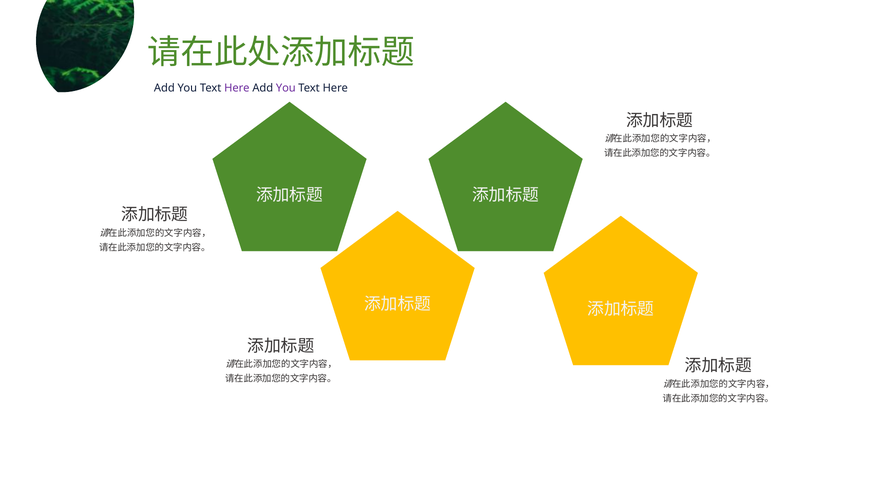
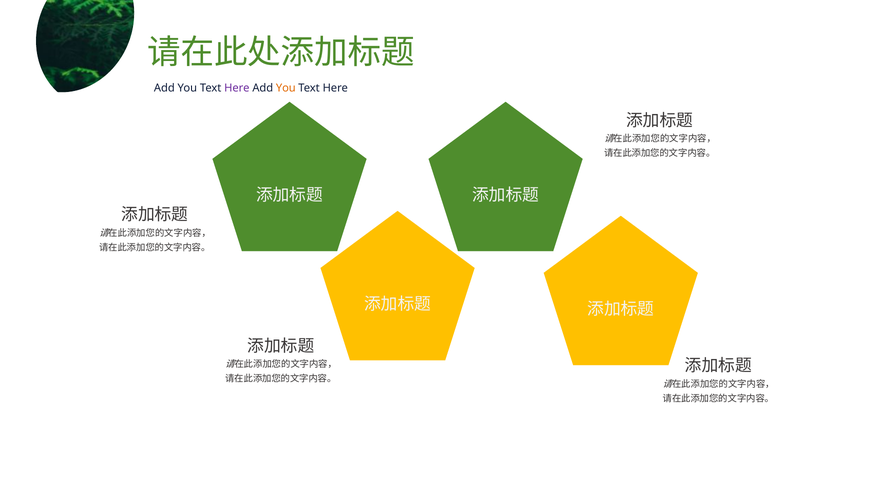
You colour: purple -> orange (286, 88)
